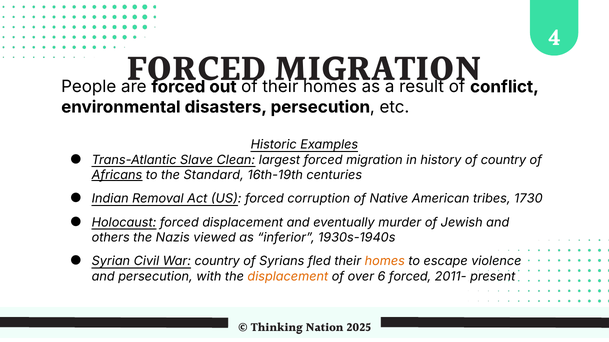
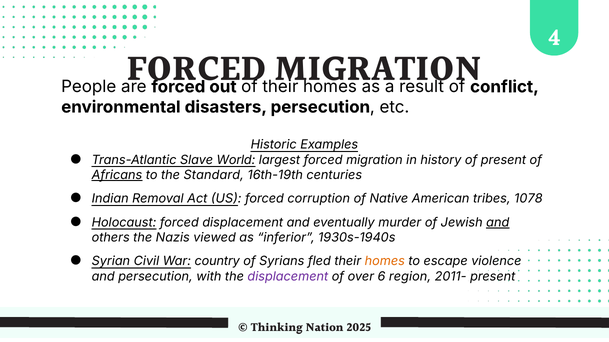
Clean: Clean -> World (236, 160)
of country: country -> present (503, 160)
1730: 1730 -> 1078 (528, 199)
and underline: none -> present (498, 223)
displacement colour: orange -> purple (288, 277)
6 forced: forced -> region (410, 277)
